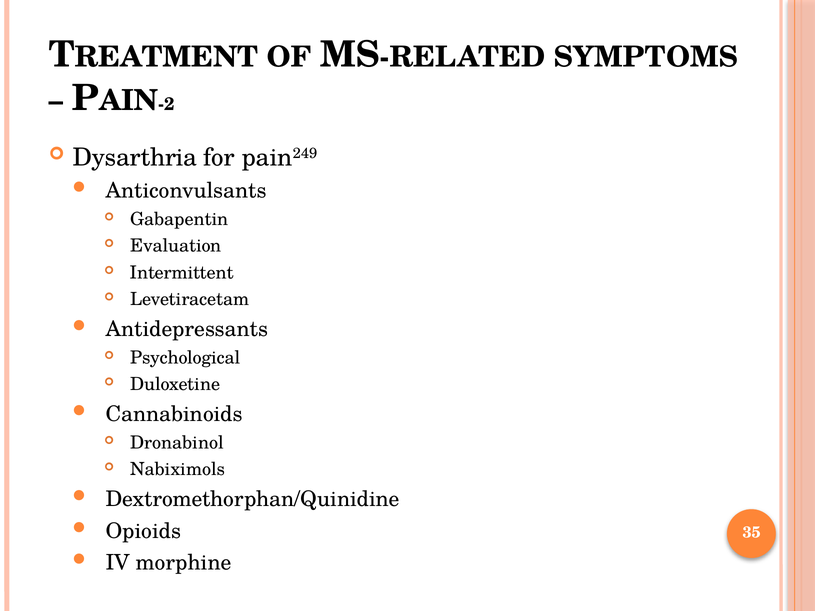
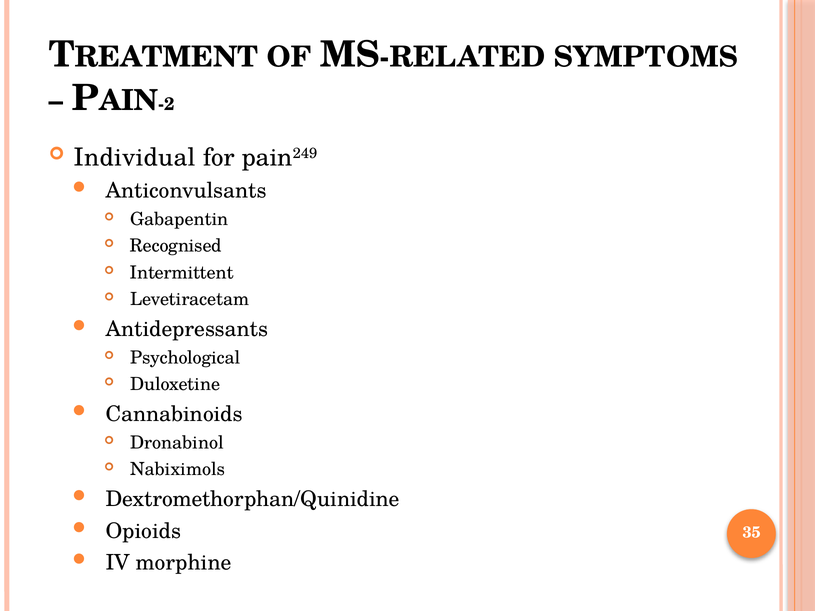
Dysarthria: Dysarthria -> Individual (135, 157)
Evaluation: Evaluation -> Recognised (176, 246)
